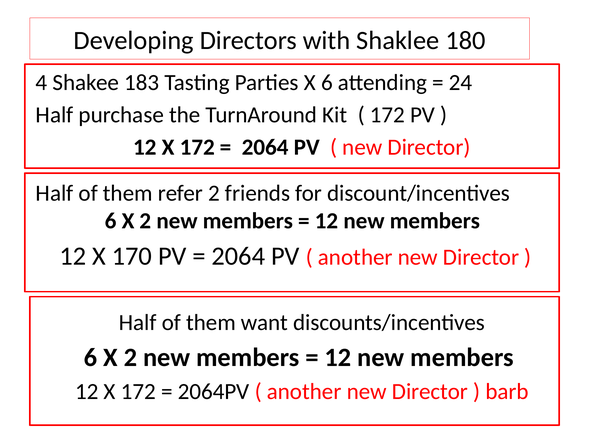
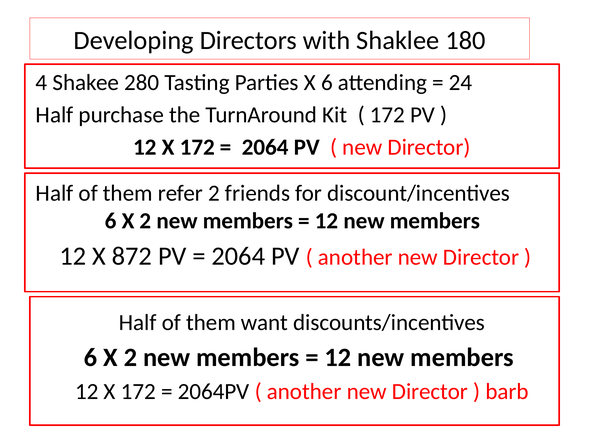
183: 183 -> 280 (142, 83)
170: 170 -> 872 (132, 256)
